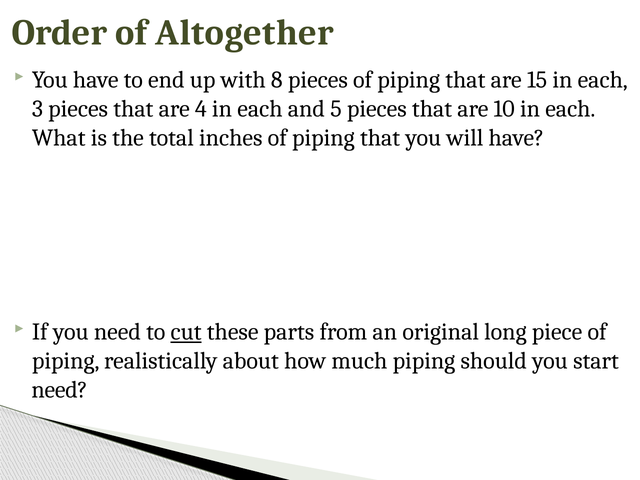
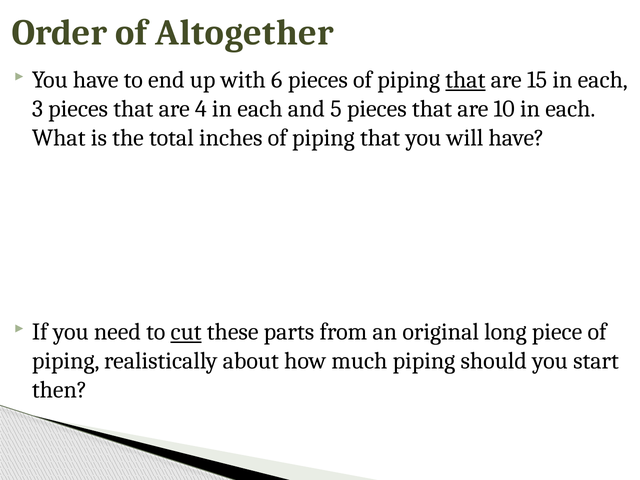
8: 8 -> 6 (277, 80)
that underline: none -> present (465, 80)
need: need -> then (59, 390)
